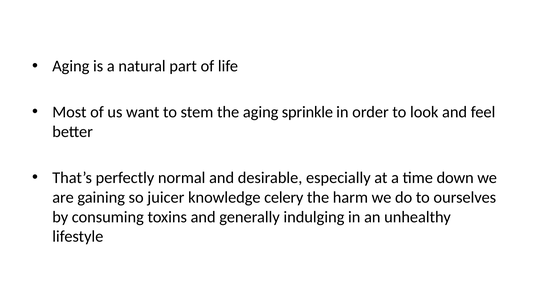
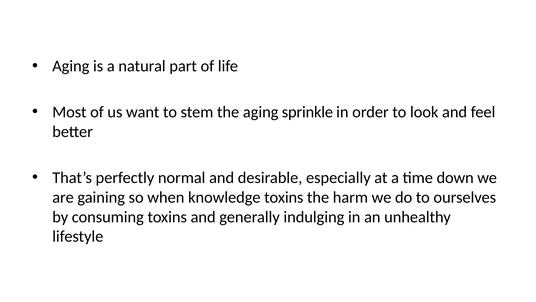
juicer: juicer -> when (166, 197)
knowledge celery: celery -> toxins (284, 197)
